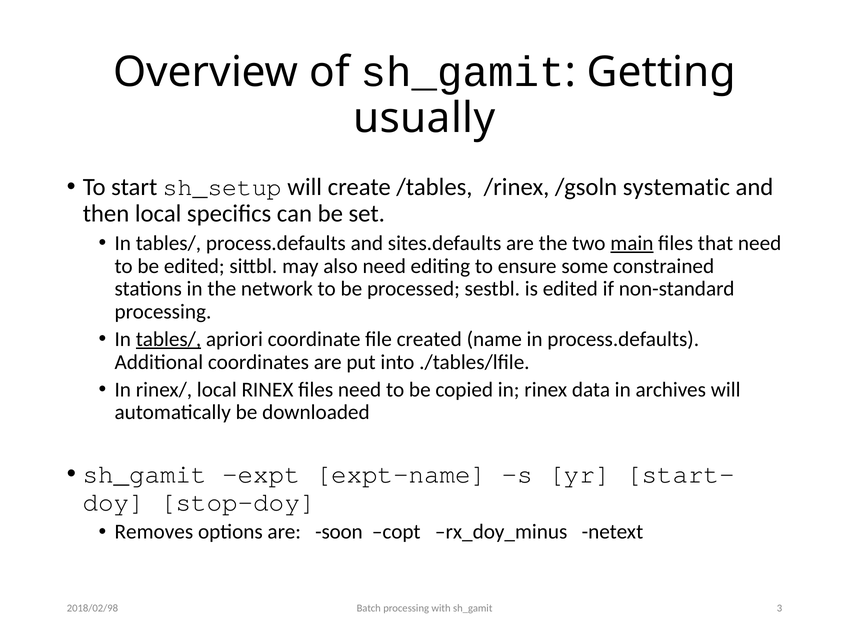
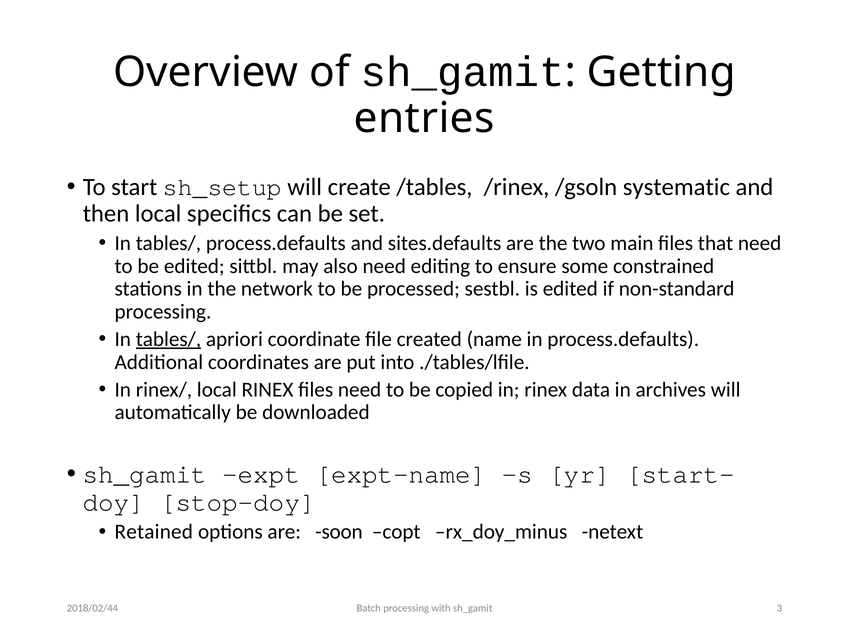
usually: usually -> entries (424, 118)
main underline: present -> none (632, 243)
Removes: Removes -> Retained (154, 532)
2018/02/98: 2018/02/98 -> 2018/02/44 (92, 608)
